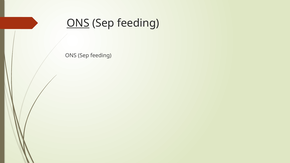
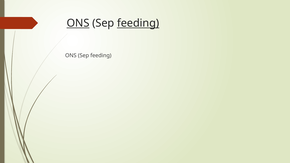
feeding underline: none -> present (138, 23)
